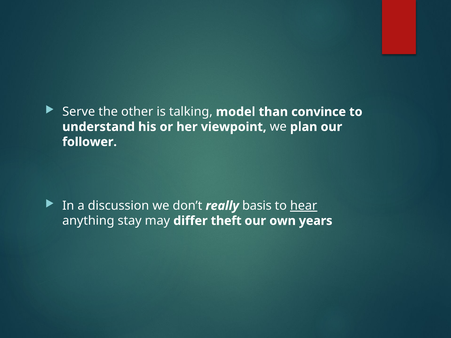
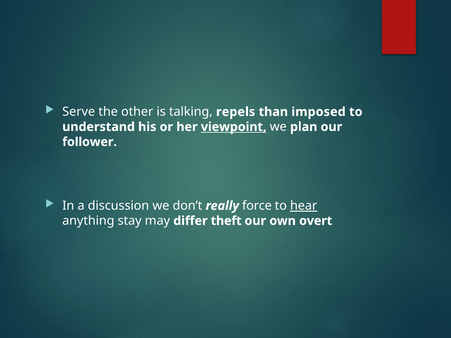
model: model -> repels (236, 112)
convince: convince -> imposed (319, 112)
viewpoint underline: none -> present (234, 127)
basis: basis -> force (257, 206)
years: years -> overt (316, 221)
